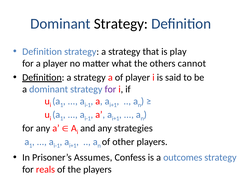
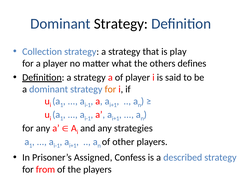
Definition: Definition -> Collection (42, 51)
cannot: cannot -> defines (192, 63)
for colour: purple -> orange (110, 89)
Assumes: Assumes -> Assigned (93, 157)
outcomes: outcomes -> described (183, 157)
reals: reals -> from (45, 169)
